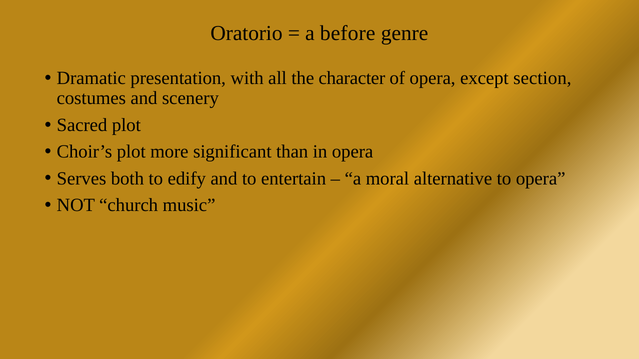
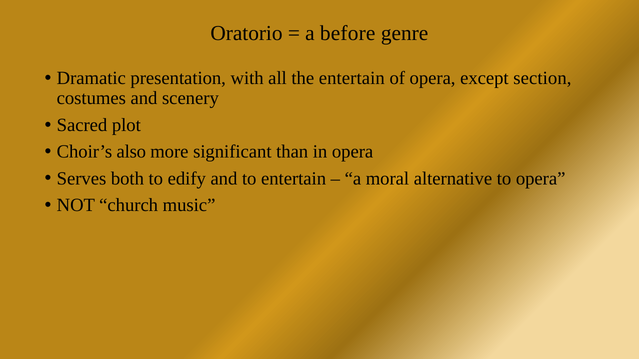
the character: character -> entertain (352, 78)
Choir’s plot: plot -> also (131, 152)
